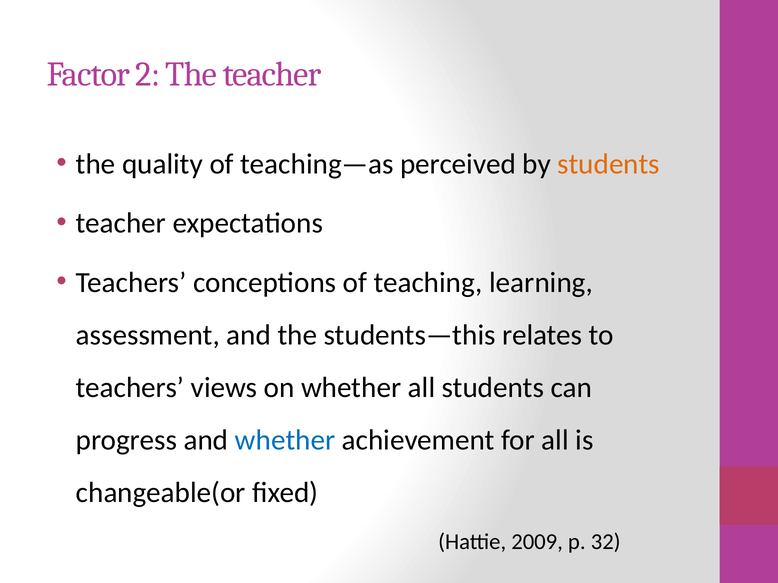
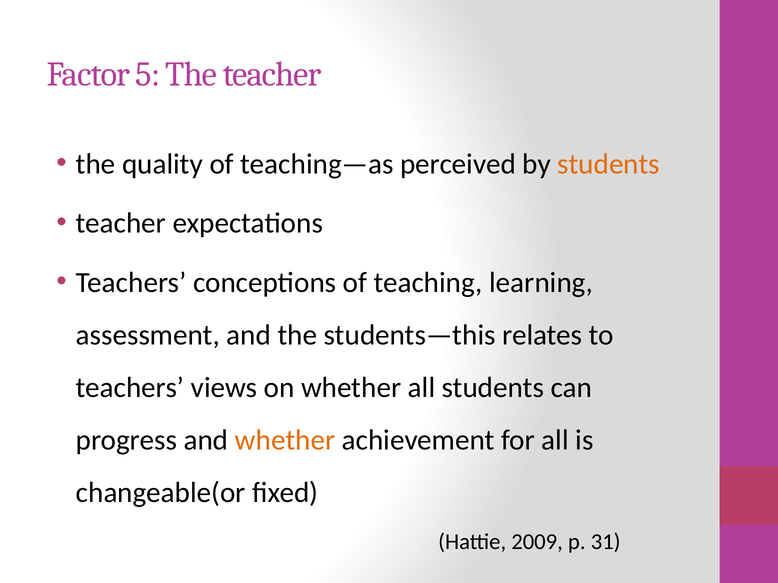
2: 2 -> 5 (148, 74)
whether colour: blue -> orange (285, 440)
32: 32 -> 31 (606, 542)
